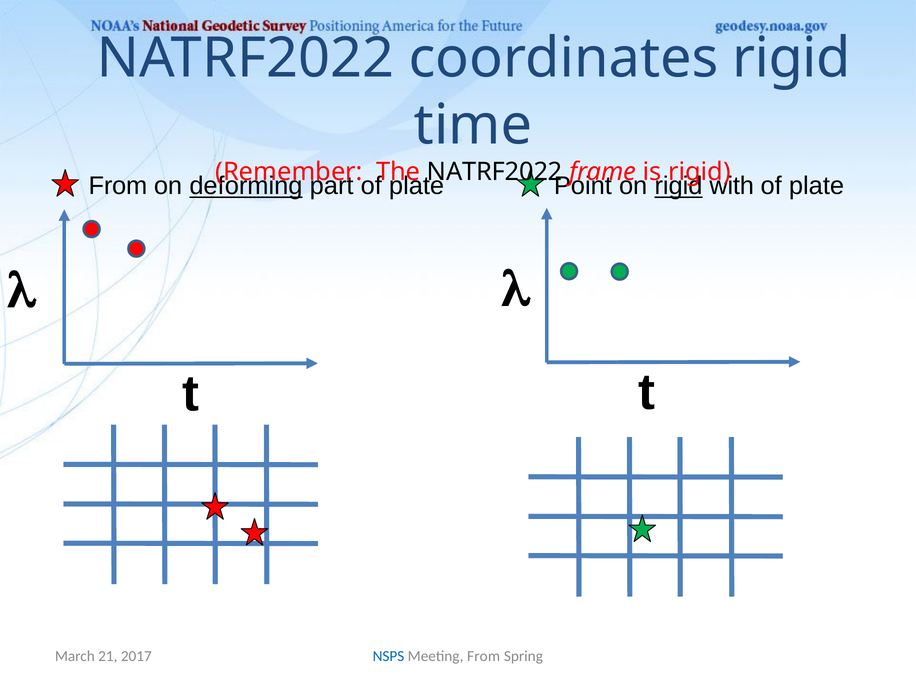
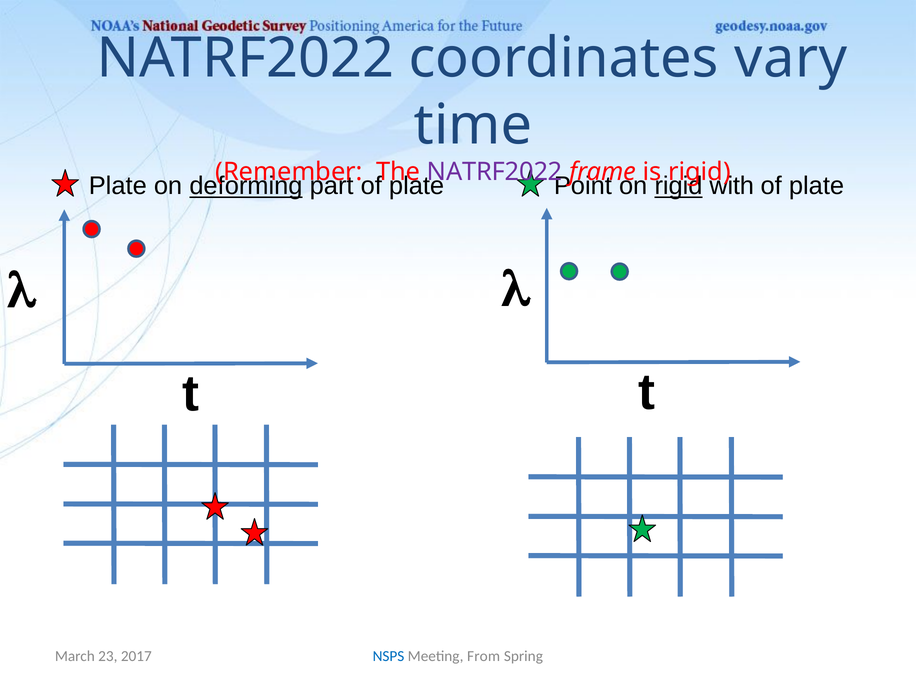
coordinates rigid: rigid -> vary (791, 58)
NATRF2022 colour: black -> purple (495, 172)
From: From -> Plate (118, 186)
21: 21 -> 23 (108, 656)
